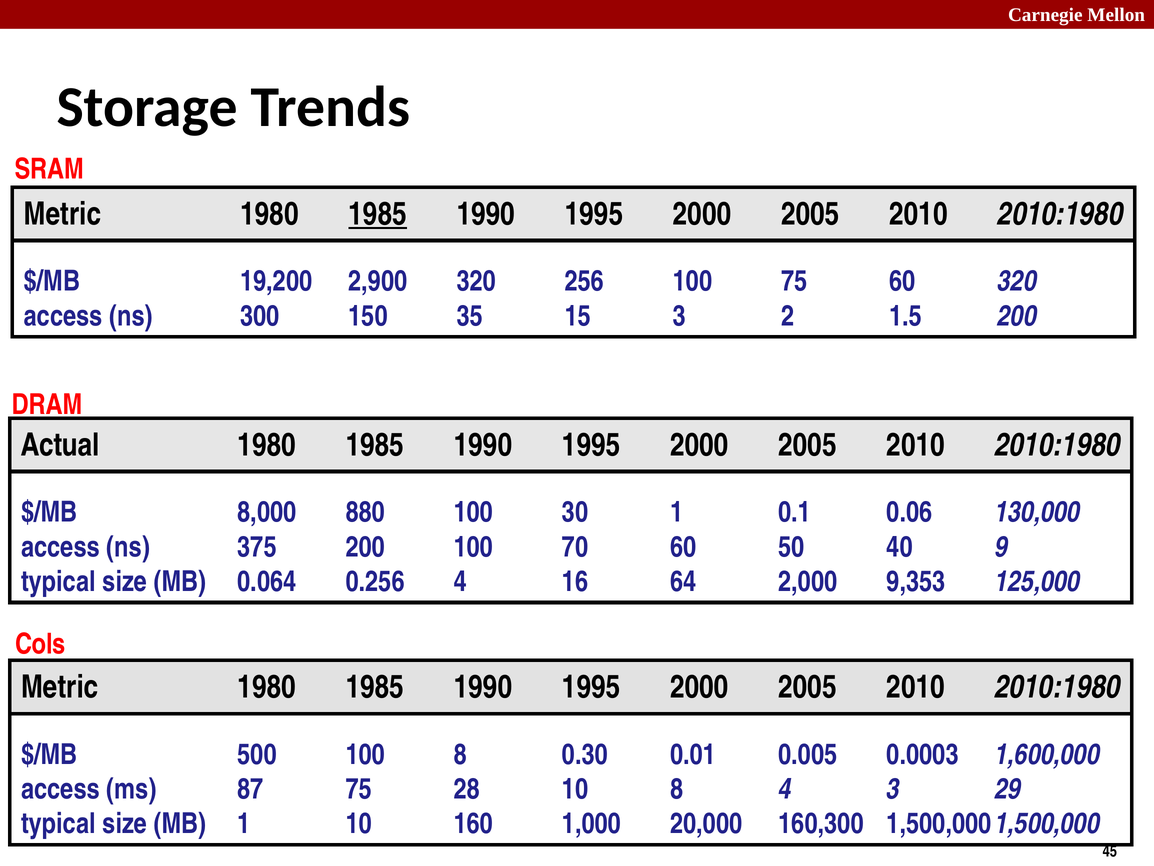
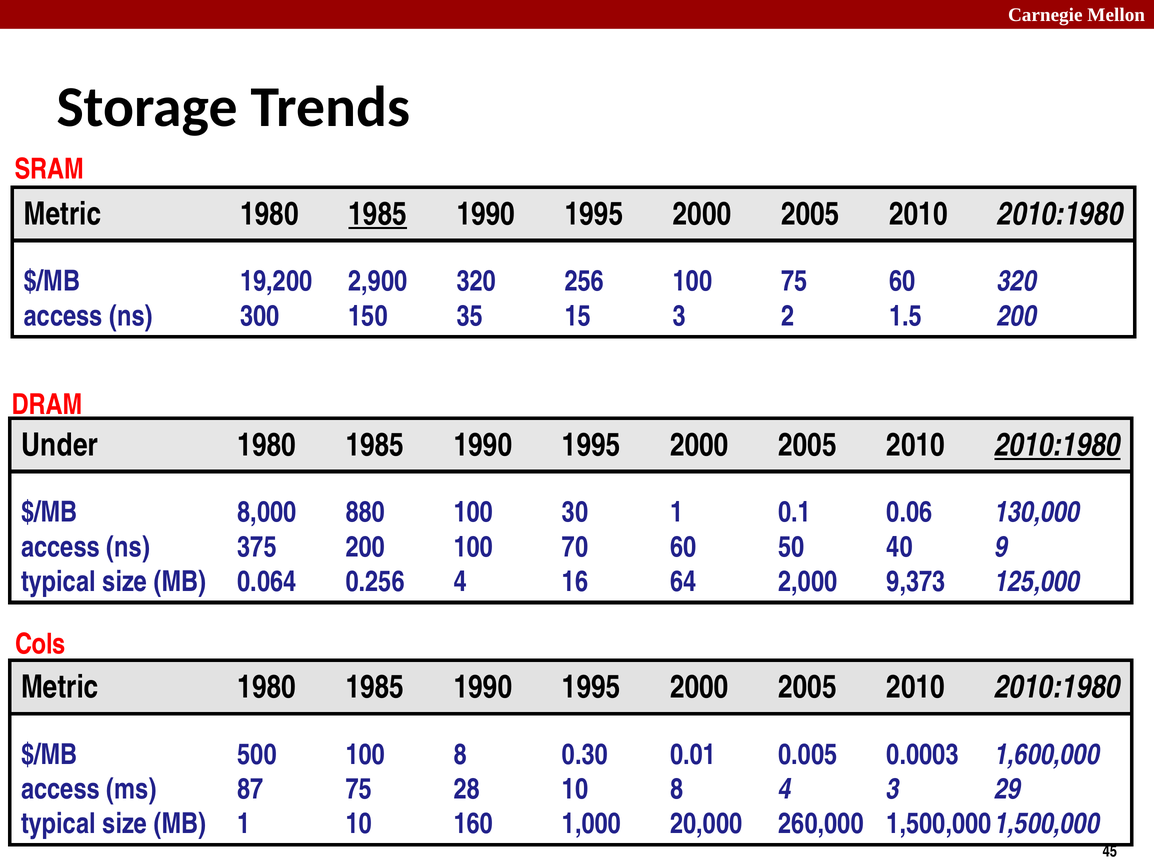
Actual: Actual -> Under (60, 445)
2010:1980 underline: none -> present (1058, 445)
9,353: 9,353 -> 9,373 (916, 581)
160,300: 160,300 -> 260,000 (821, 823)
